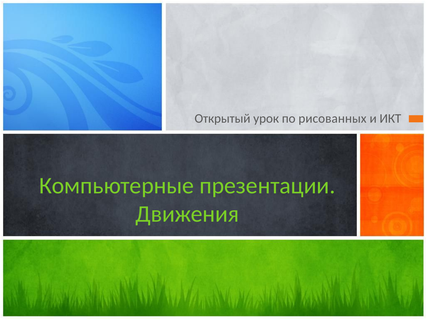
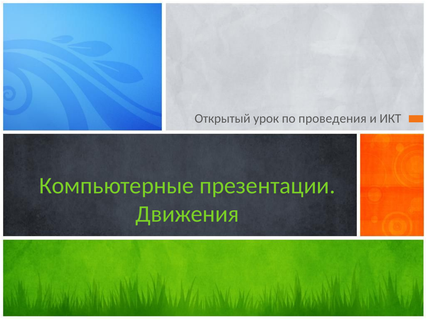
рисованных: рисованных -> проведения (333, 119)
